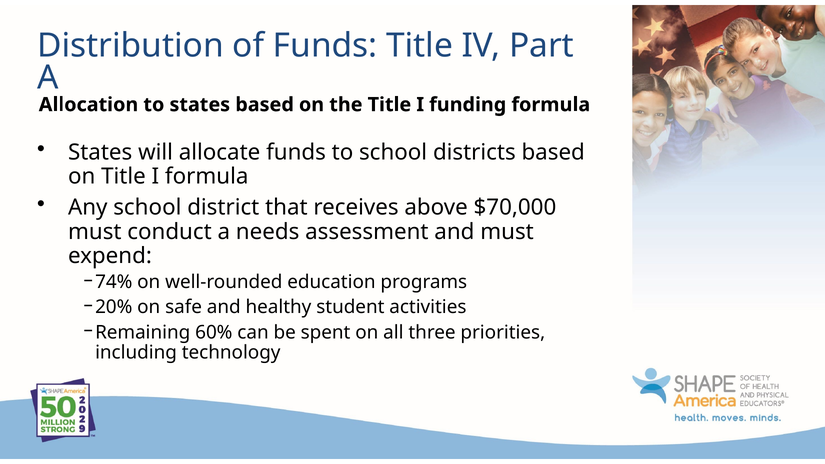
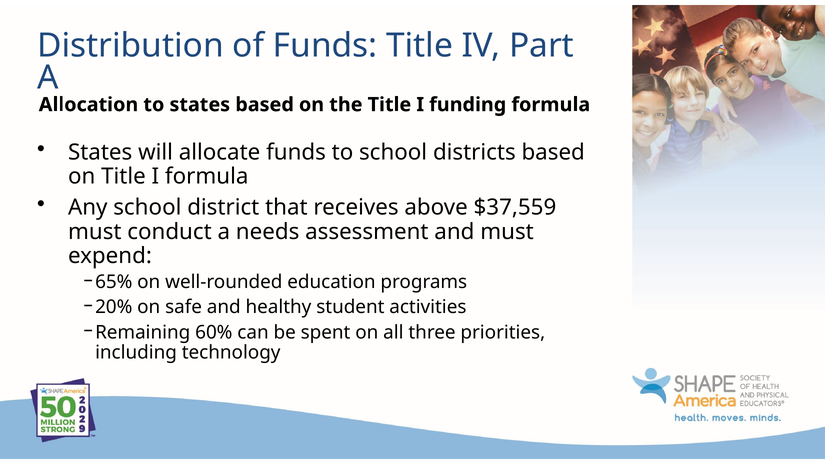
$70,000: $70,000 -> $37,559 (515, 208)
74%: 74% -> 65% (114, 282)
